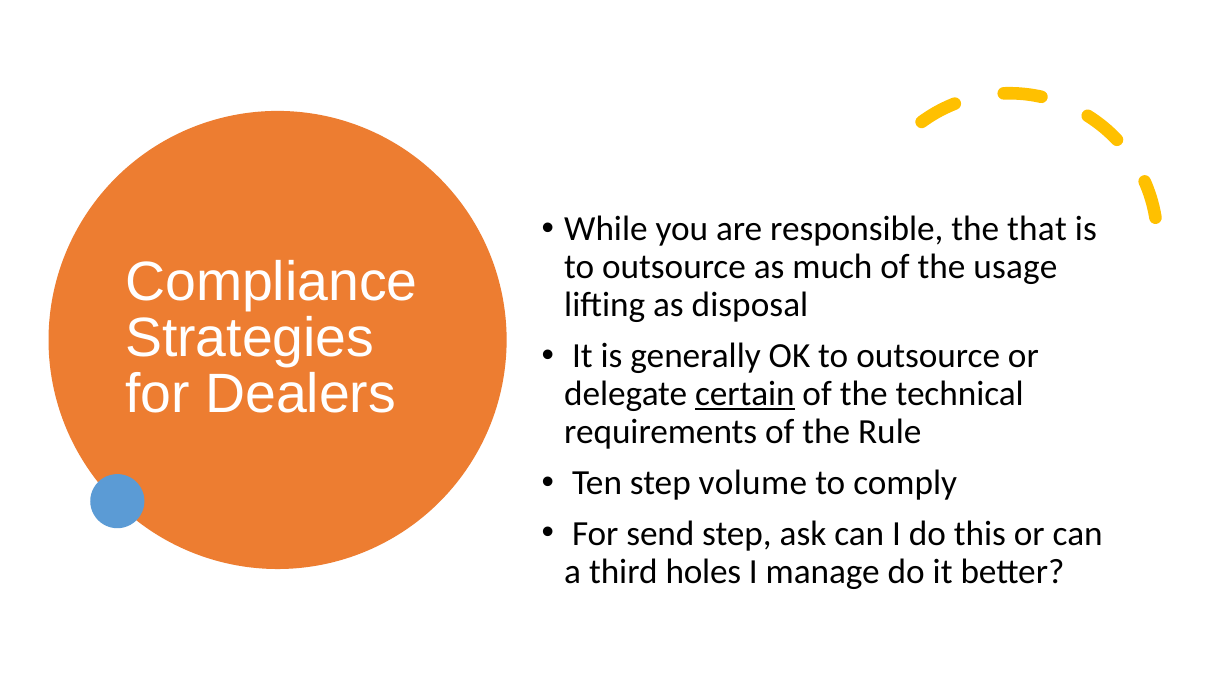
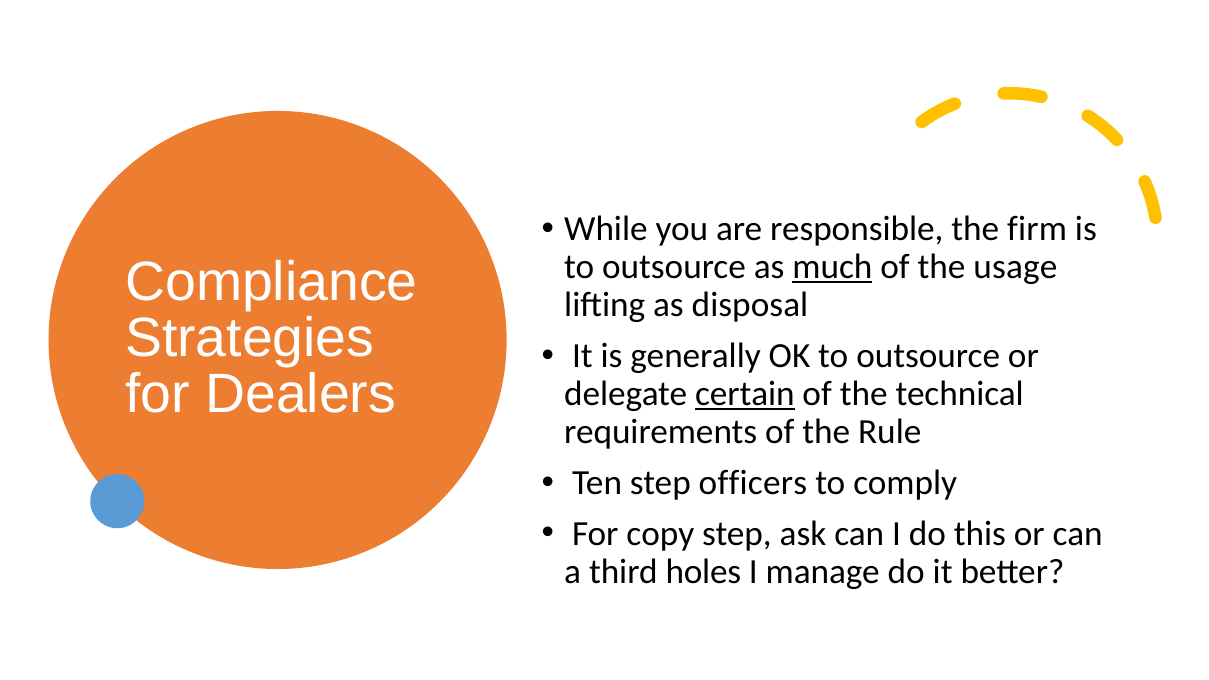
that: that -> firm (1037, 229)
much underline: none -> present (832, 267)
volume: volume -> officers (753, 483)
send: send -> copy (660, 534)
